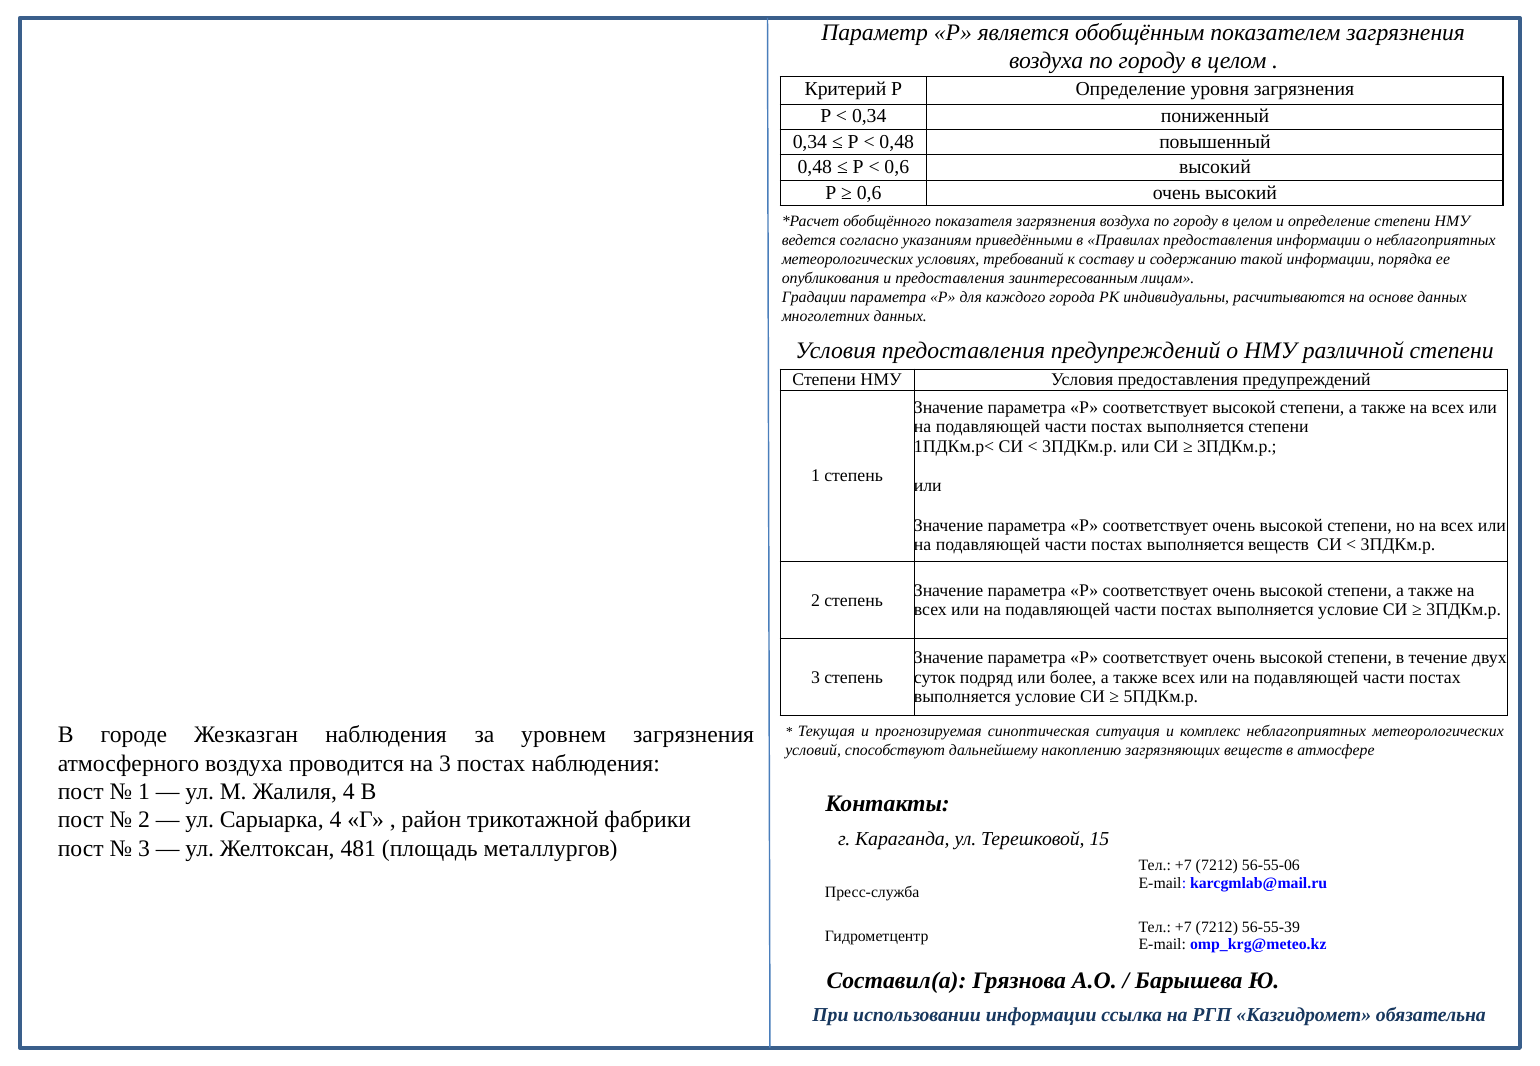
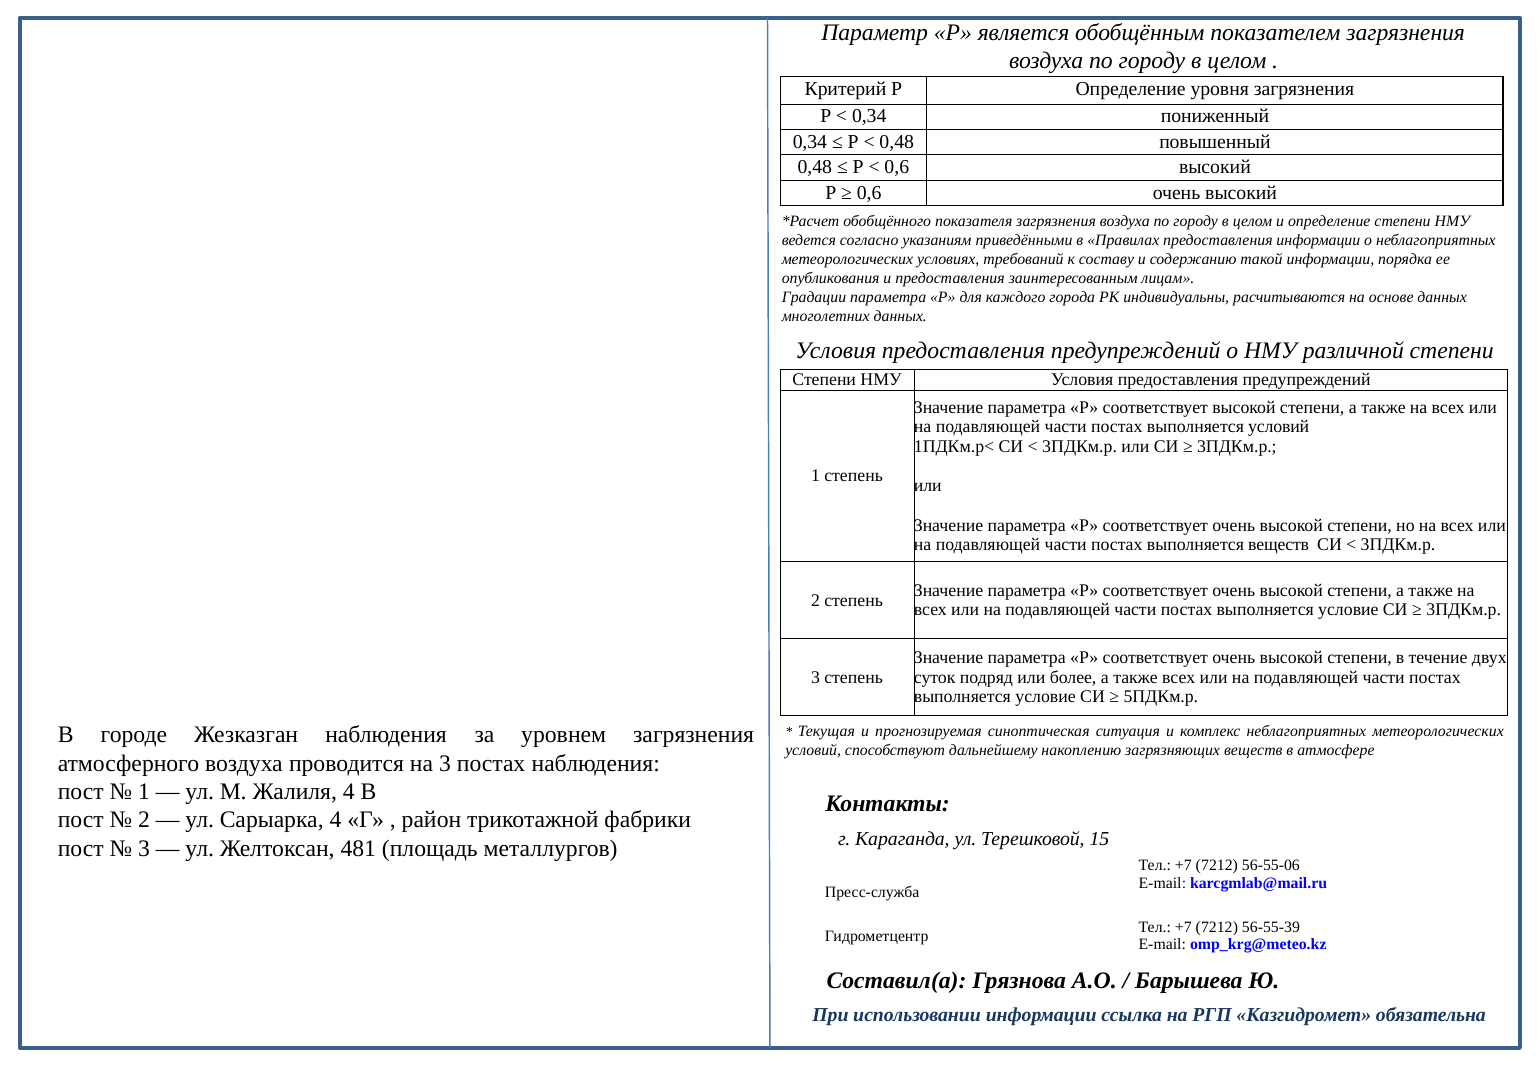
выполняется степени: степени -> условий (1279, 427)
